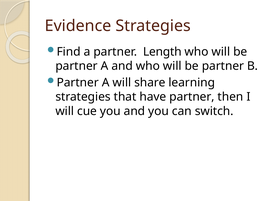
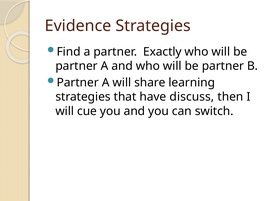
Length: Length -> Exactly (162, 52)
have partner: partner -> discuss (192, 97)
